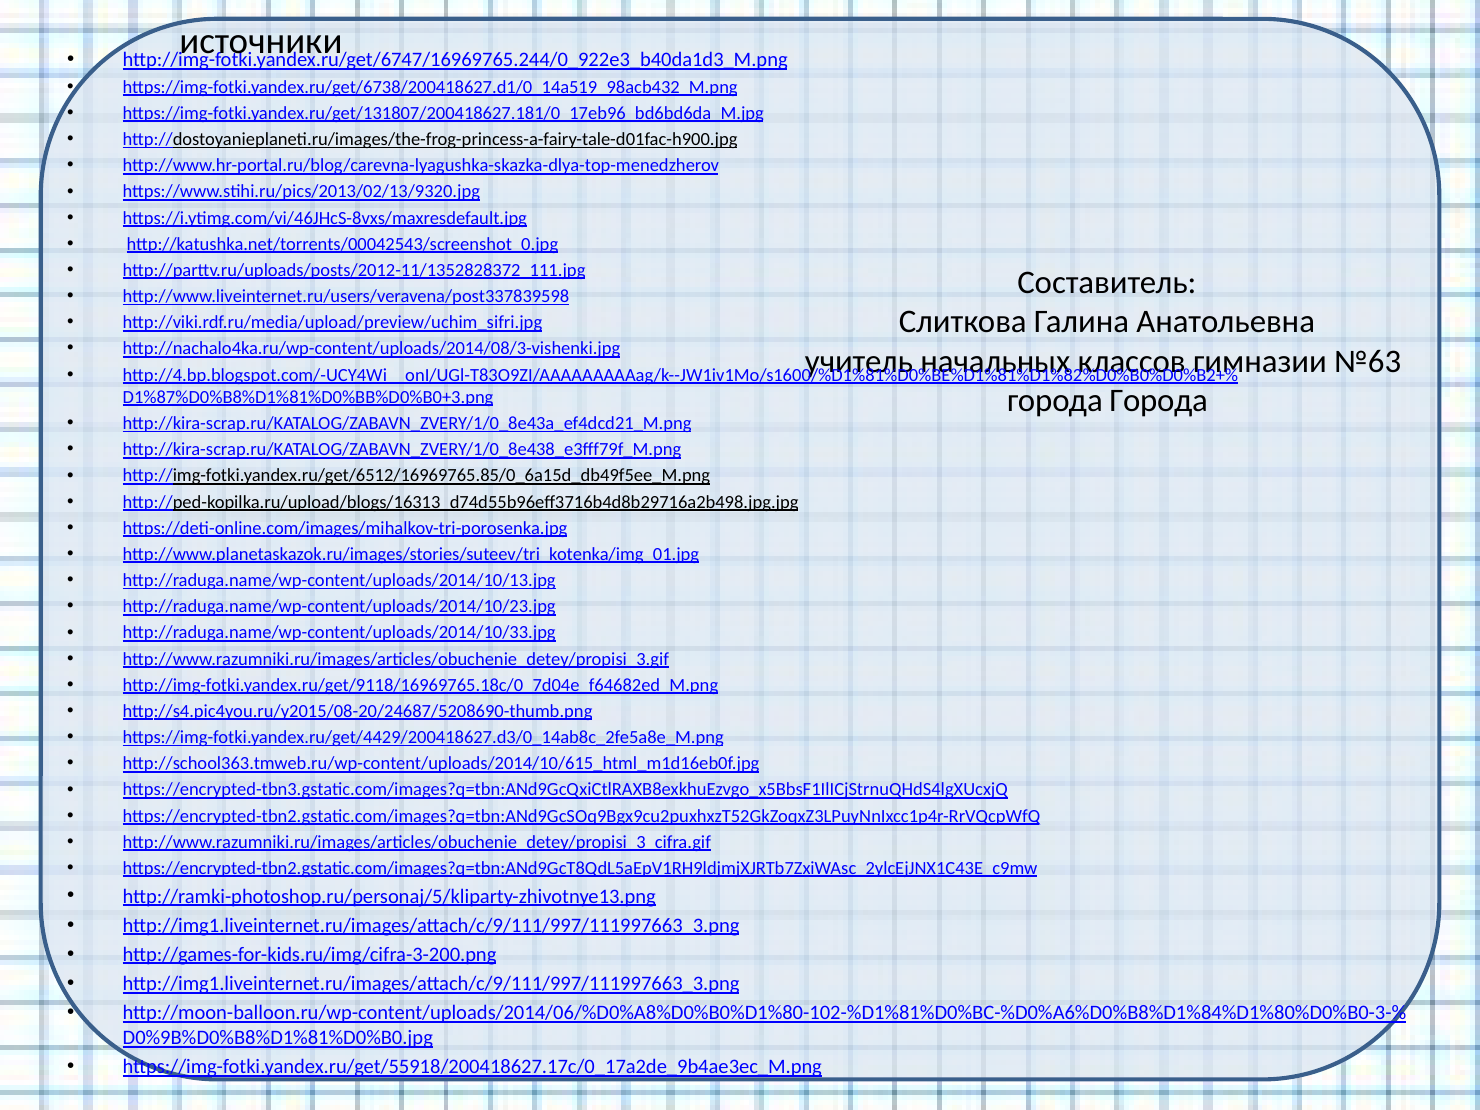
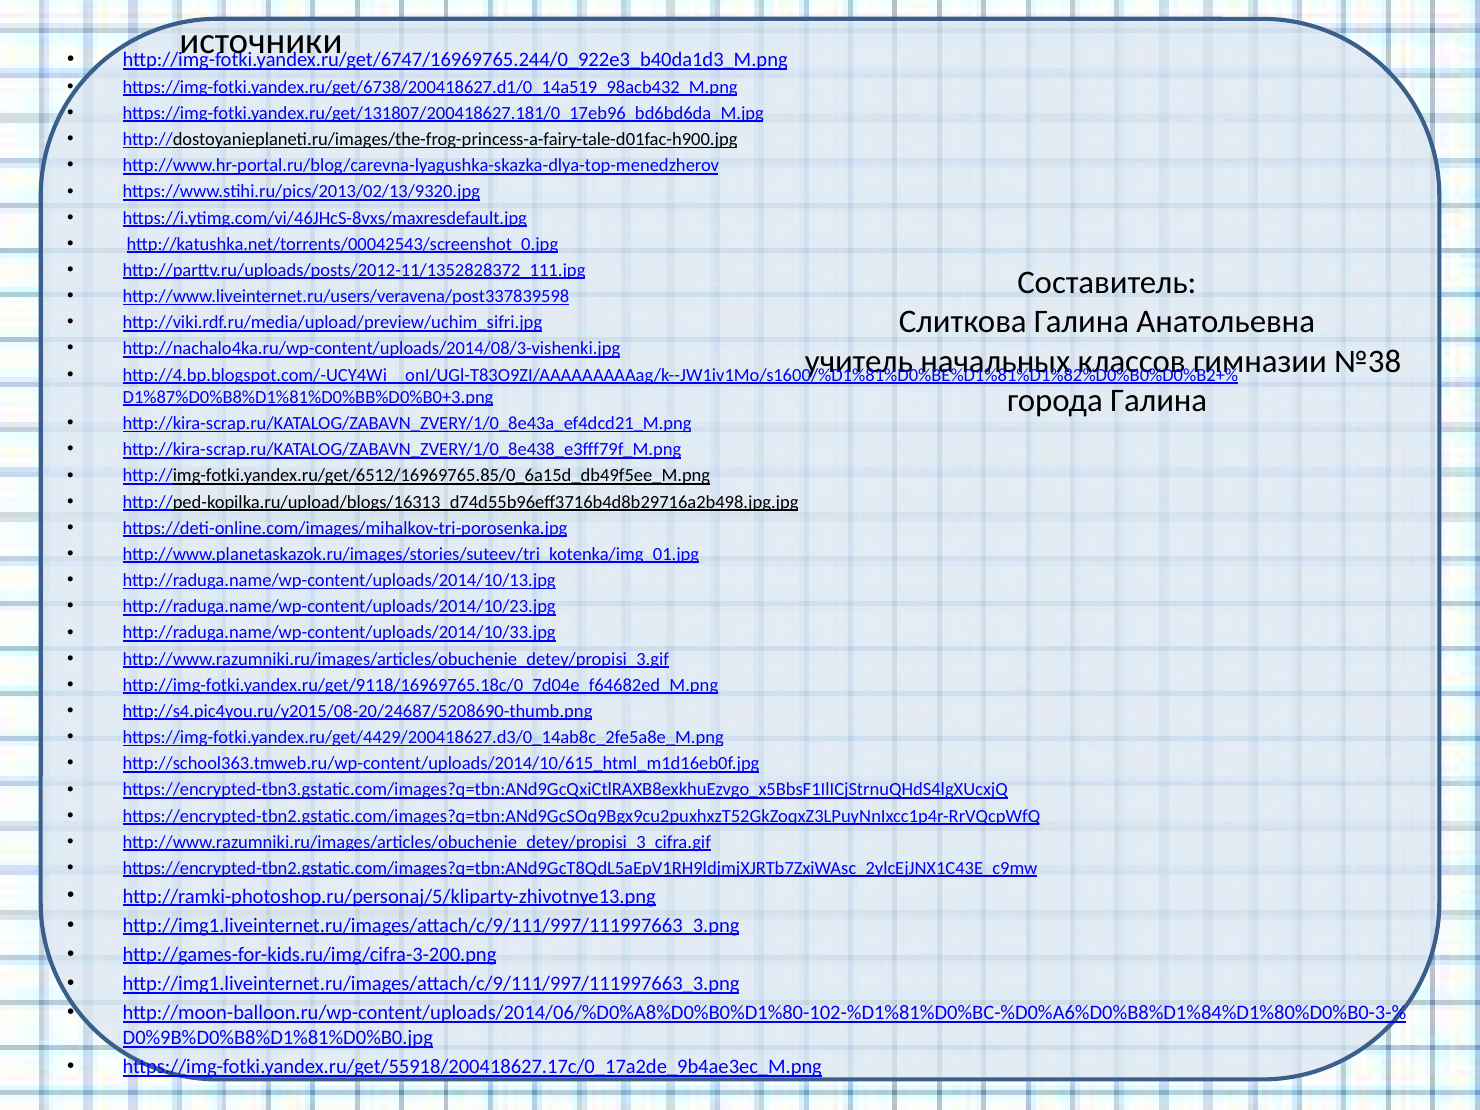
№63: №63 -> №38 (1368, 361)
города Города: Города -> Галина (1159, 401)
